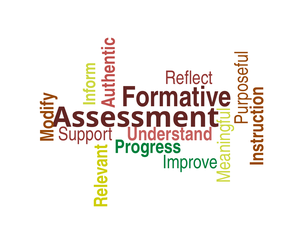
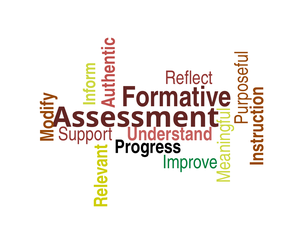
Progress colour: green -> black (148, 147)
